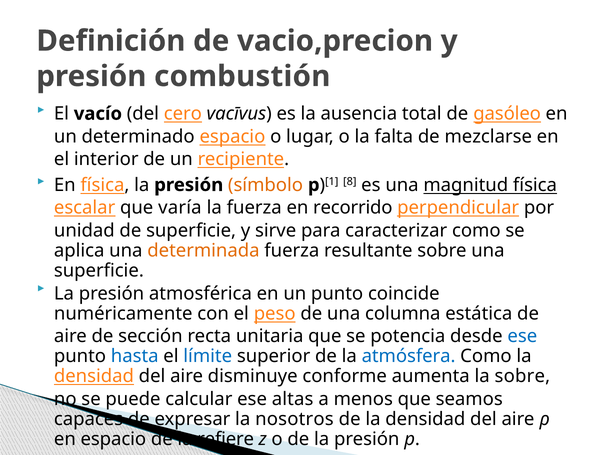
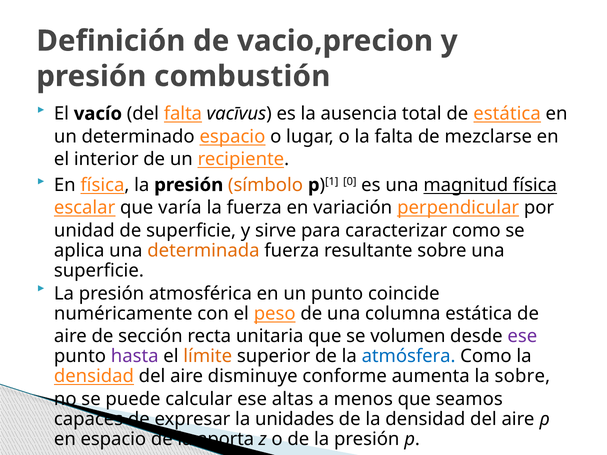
del cero: cero -> falta (183, 114)
de gasóleo: gasóleo -> estática (507, 114)
8: 8 -> 0 (350, 182)
recorrido: recorrido -> variación (353, 208)
potencia: potencia -> volumen (408, 336)
ese colour: blue -> purple (522, 336)
hasta colour: blue -> purple (135, 356)
límite colour: blue -> orange (208, 356)
nosotros: nosotros -> unidades (295, 419)
refiere: refiere -> aporta (226, 439)
